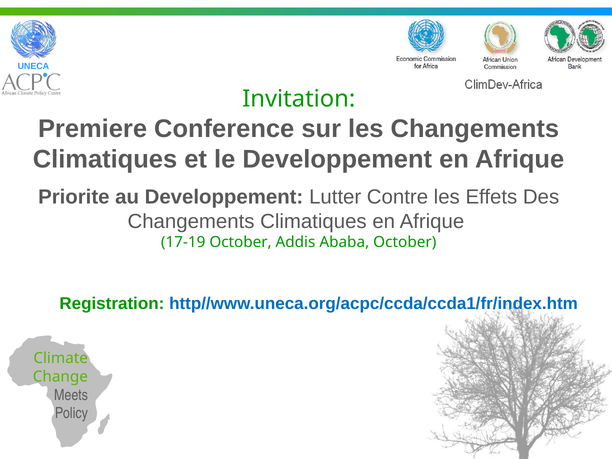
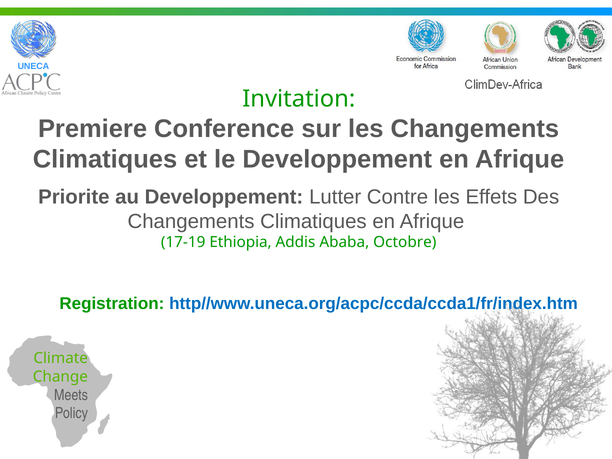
17-19 October: October -> Ethiopia (241, 242)
Ababa October: October -> Octobre (405, 242)
